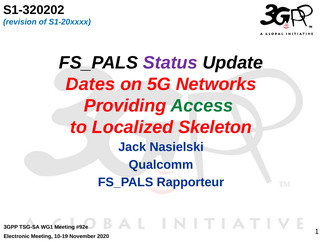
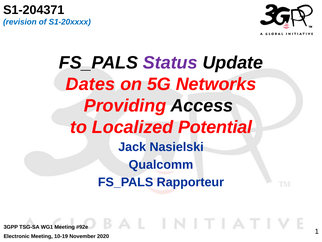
S1-320202: S1-320202 -> S1-204371 (34, 10)
Access colour: green -> black (202, 105)
Skeleton: Skeleton -> Potential (215, 127)
